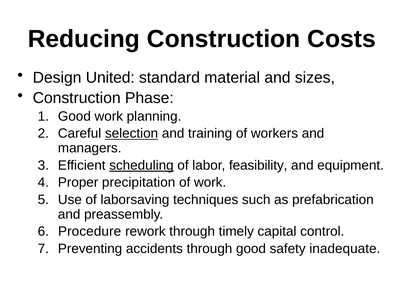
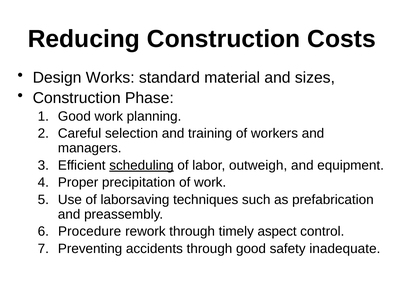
United: United -> Works (110, 78)
selection underline: present -> none (132, 134)
feasibility: feasibility -> outweigh (258, 165)
capital: capital -> aspect (277, 232)
